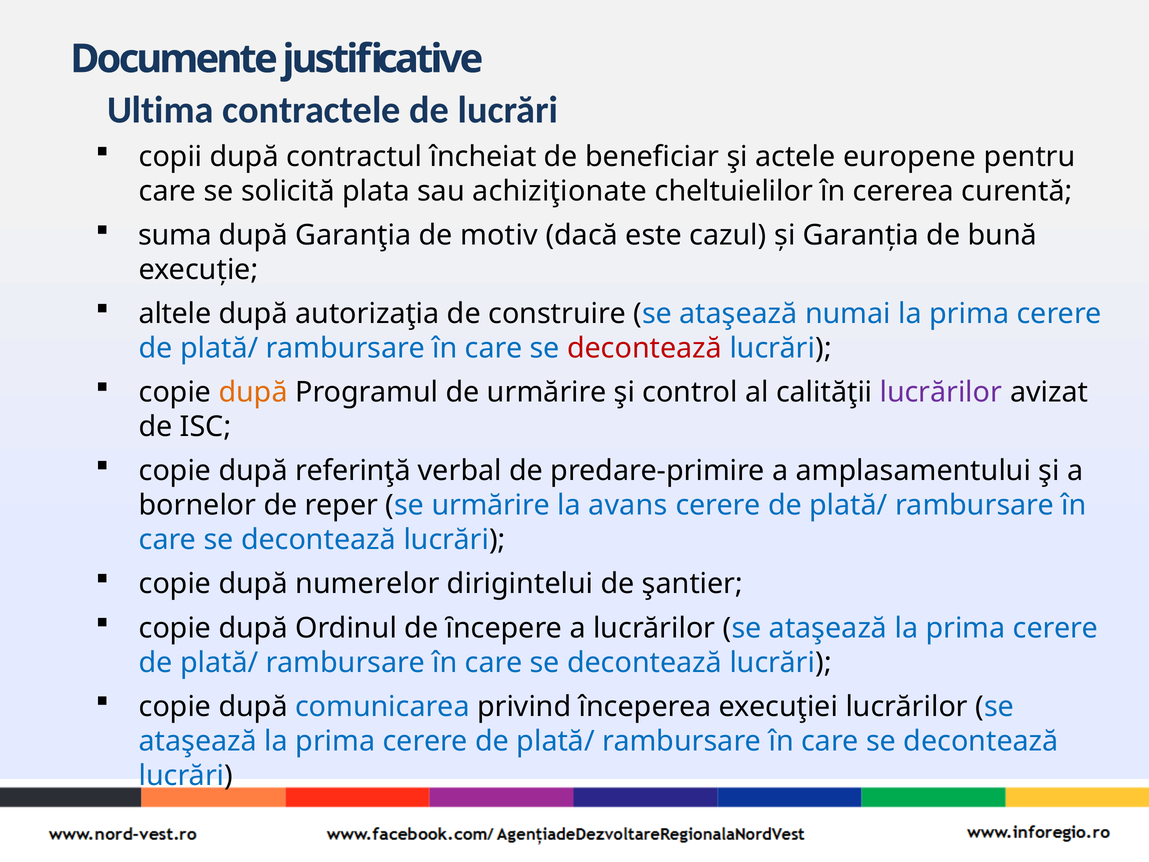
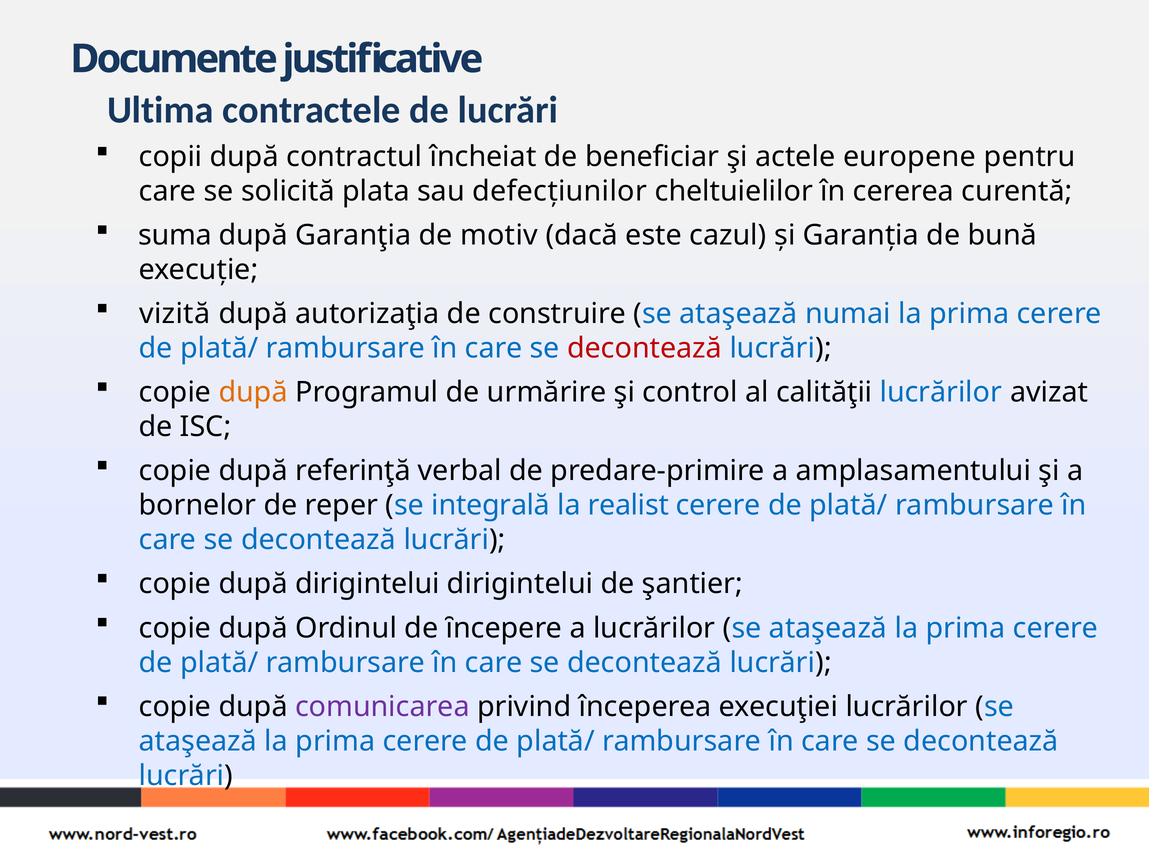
achiziţionate: achiziţionate -> defecțiunilor (560, 191)
altele: altele -> vizită (175, 314)
lucrărilor colour: purple -> blue (941, 392)
se urmărire: urmărire -> integrală (491, 505)
avans: avans -> realist (628, 505)
după numerelor: numerelor -> dirigintelui (367, 584)
comunicarea colour: blue -> purple (382, 706)
